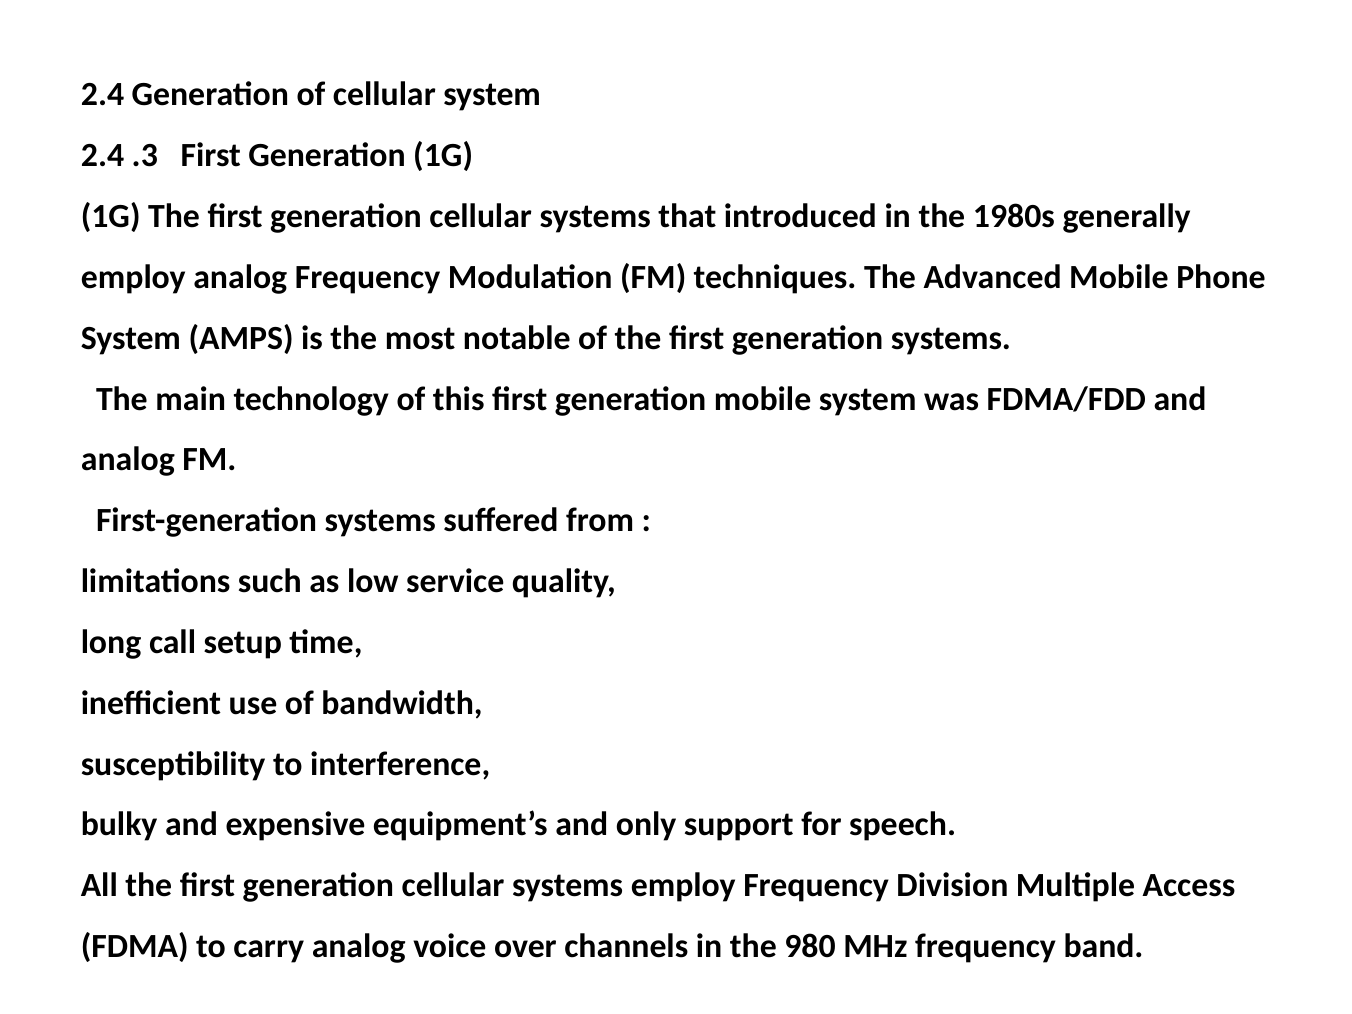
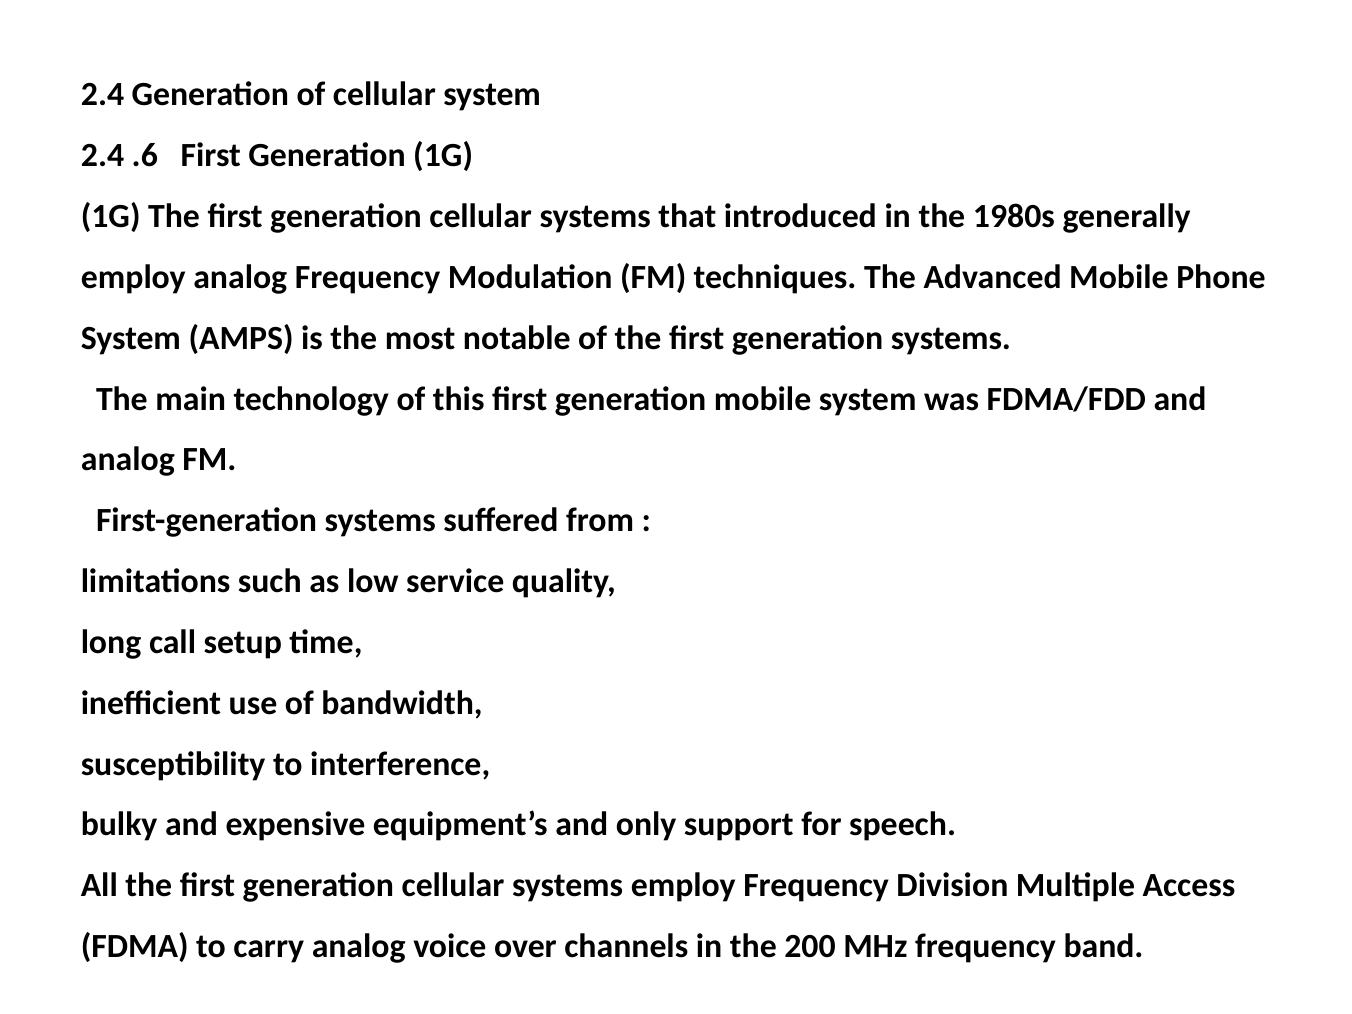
.3: .3 -> .6 (145, 156)
980: 980 -> 200 (810, 946)
